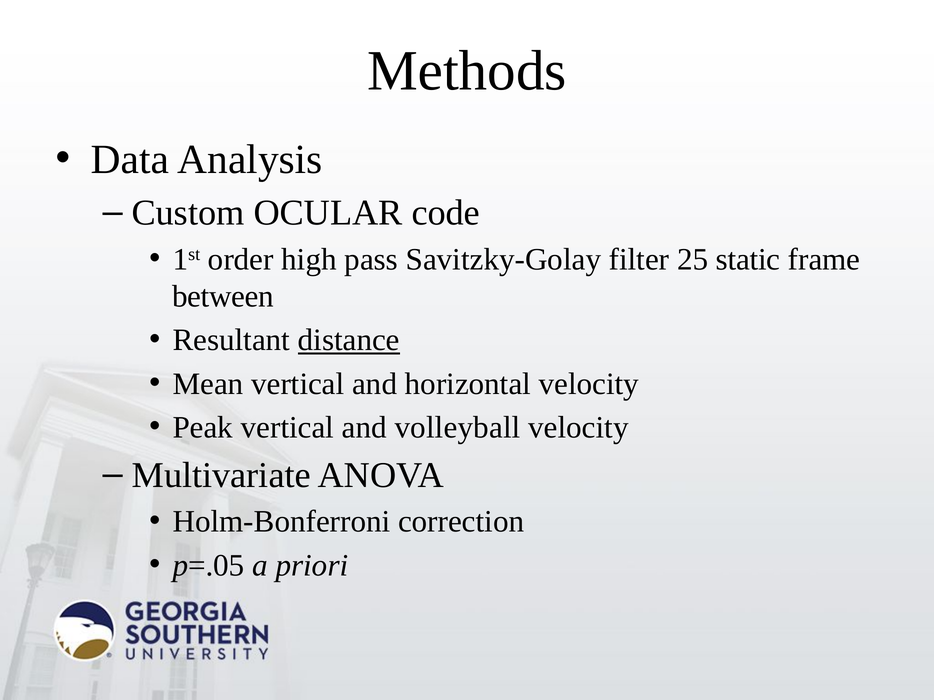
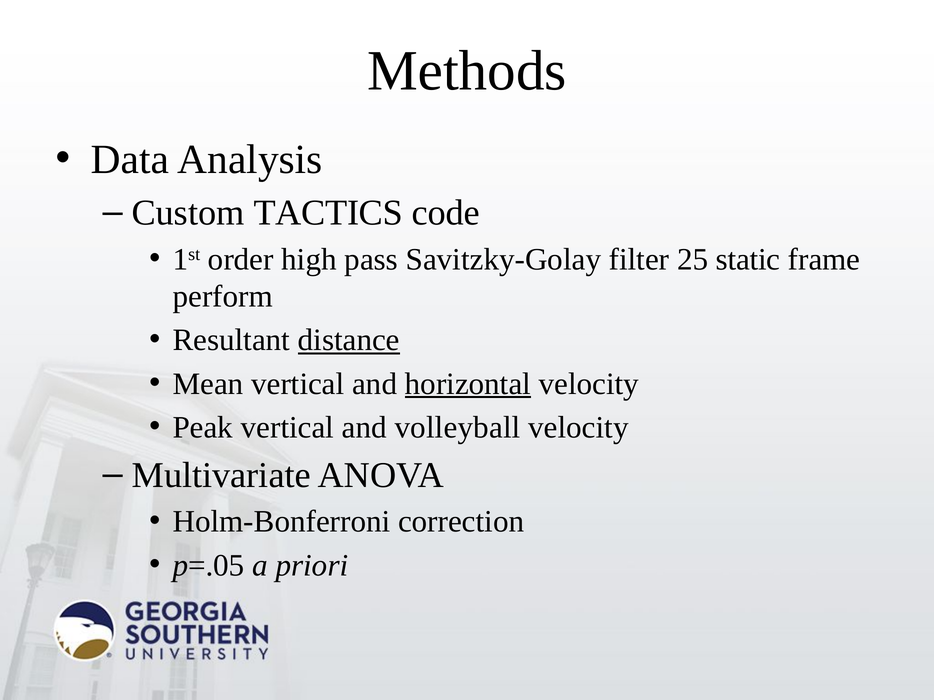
OCULAR: OCULAR -> TACTICS (328, 213)
between: between -> perform (223, 297)
horizontal underline: none -> present (468, 384)
